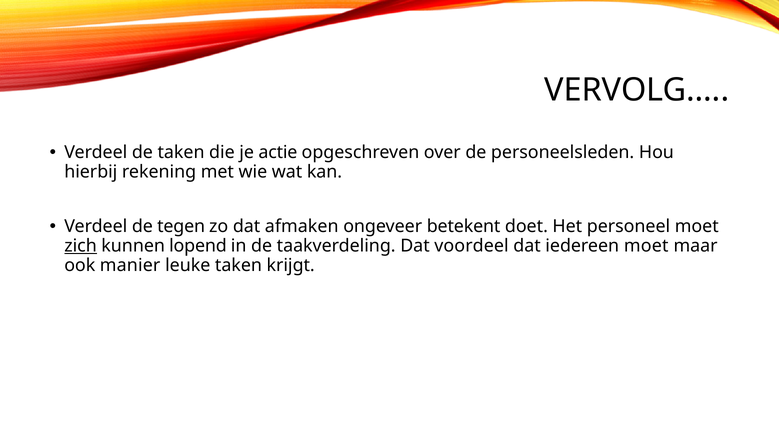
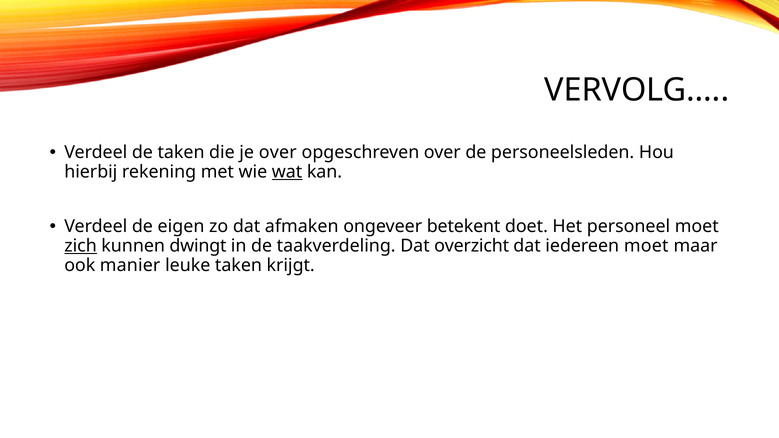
je actie: actie -> over (278, 153)
wat underline: none -> present (287, 172)
tegen: tegen -> eigen (181, 227)
lopend: lopend -> dwingt (198, 246)
voordeel: voordeel -> overzicht (472, 246)
